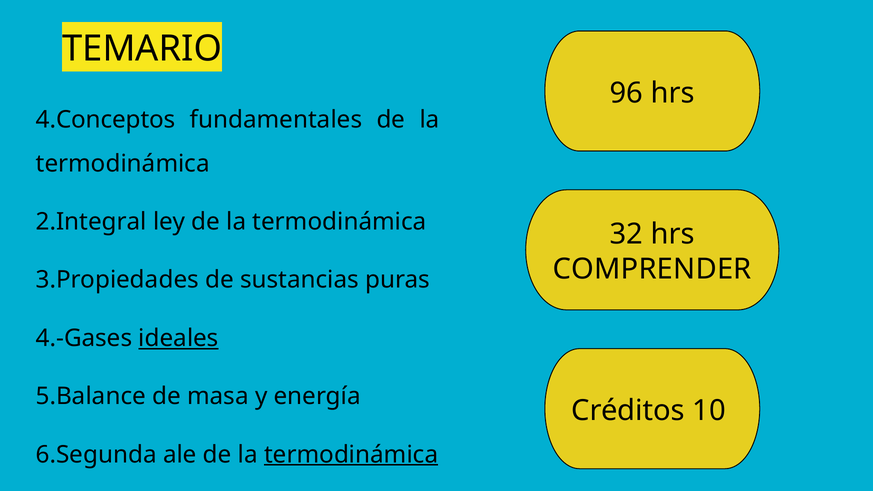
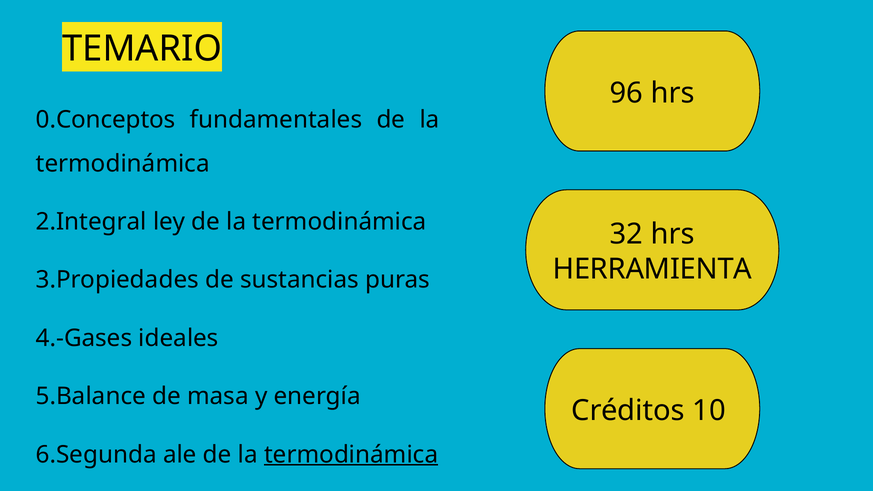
4.Conceptos: 4.Conceptos -> 0.Conceptos (106, 120)
COMPRENDER: COMPRENDER -> HERRAMIENTA (652, 269)
ideales underline: present -> none (179, 338)
